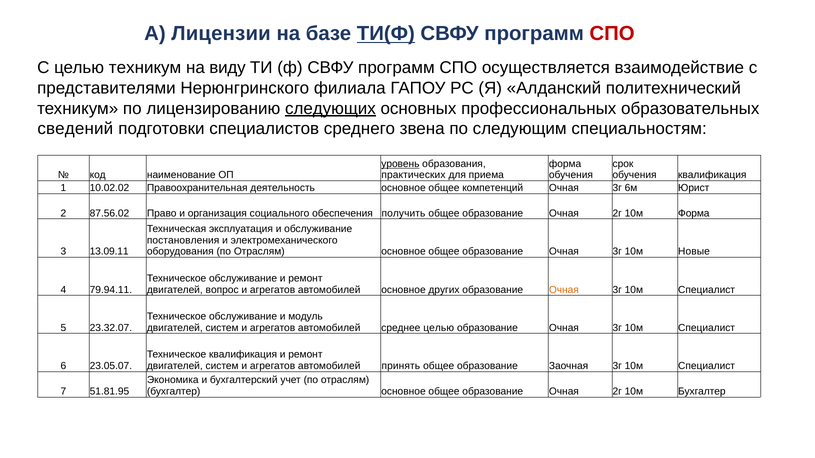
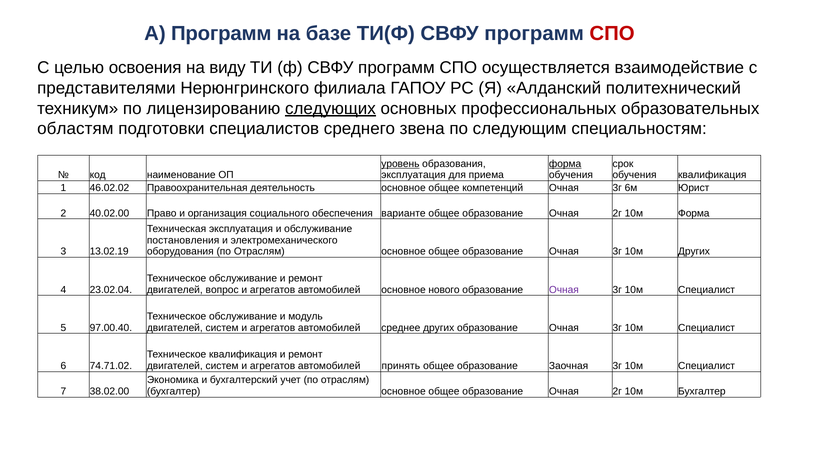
А Лицензии: Лицензии -> Программ (221, 34)
ТИ(Ф underline: present -> none (386, 34)
целью техникум: техникум -> освоения (145, 68)
сведений: сведений -> областям (75, 129)
форма underline: none -> present (565, 164)
практических: практических -> эксплуатация (414, 175)
10.02.02: 10.02.02 -> 46.02.02 (109, 188)
87.56.02: 87.56.02 -> 40.02.00 (109, 214)
получить: получить -> варианте (403, 214)
13.09.11: 13.09.11 -> 13.02.19 (109, 252)
10м Новые: Новые -> Других (694, 252)
79.94.11: 79.94.11 -> 23.02.04 (111, 290)
других: других -> нового (444, 290)
Очная colour: orange -> purple (564, 290)
23.32.07: 23.32.07 -> 97.00.40 (111, 328)
среднее целью: целью -> других (439, 328)
23.05.07: 23.05.07 -> 74.71.02 (111, 366)
51.81.95: 51.81.95 -> 38.02.00 (109, 392)
